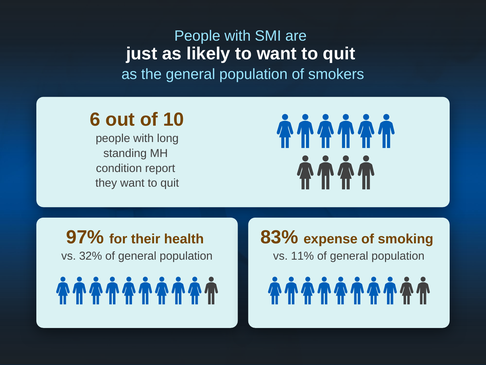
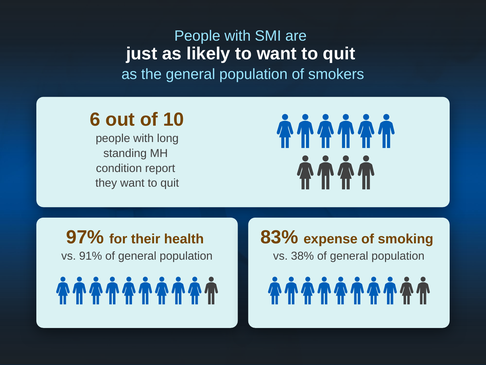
32%: 32% -> 91% (91, 256)
11%: 11% -> 38% (302, 256)
